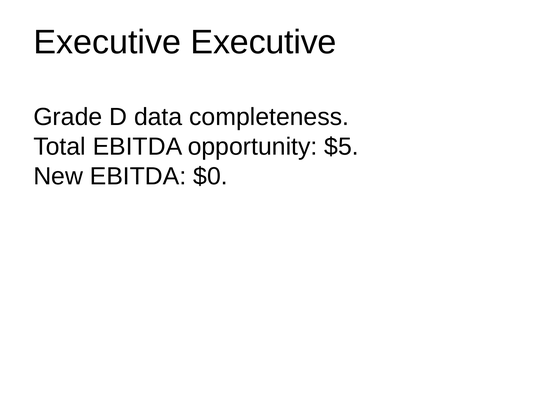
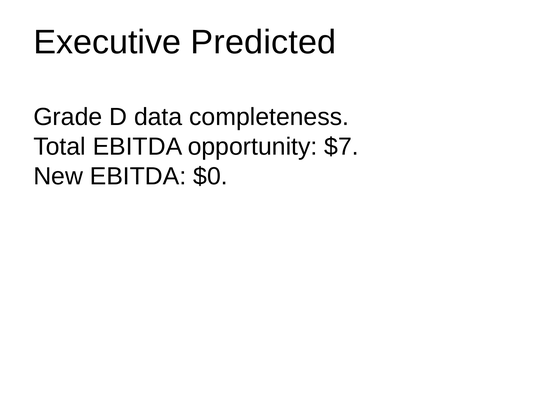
Executive Executive: Executive -> Predicted (263, 42)
$5: $5 -> $7 (341, 147)
